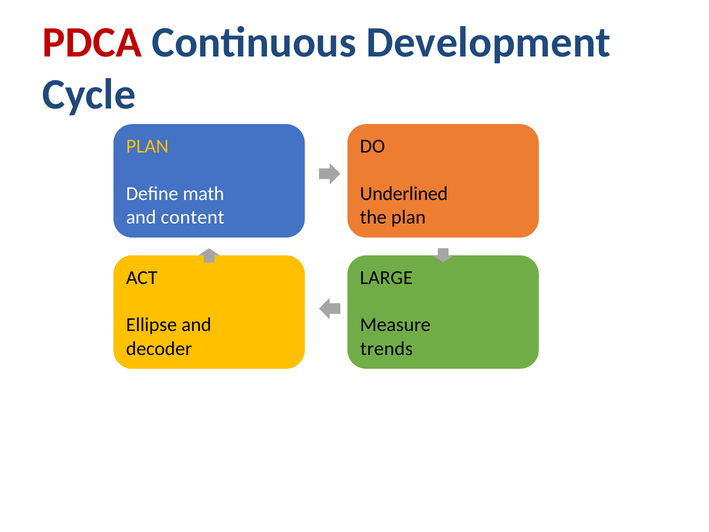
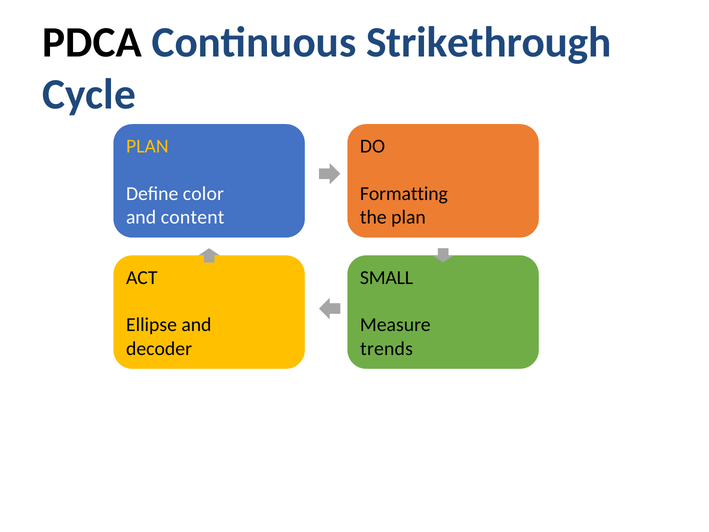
PDCA colour: red -> black (92, 43)
Development: Development -> Strikethrough (489, 43)
math: math -> color (203, 194)
Underlined: Underlined -> Formatting (404, 194)
LARGE: LARGE -> SMALL (387, 277)
